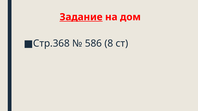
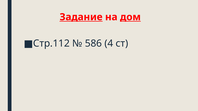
дом underline: none -> present (130, 17)
Стр.368: Стр.368 -> Стр.112 (51, 44)
8: 8 -> 4 (109, 44)
